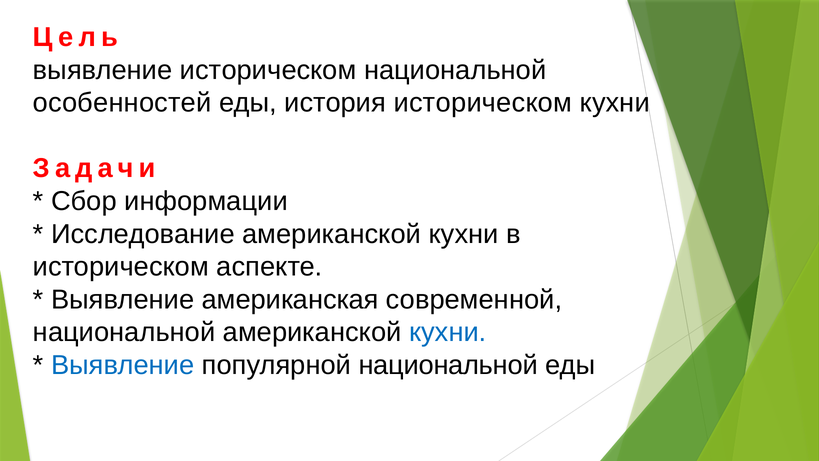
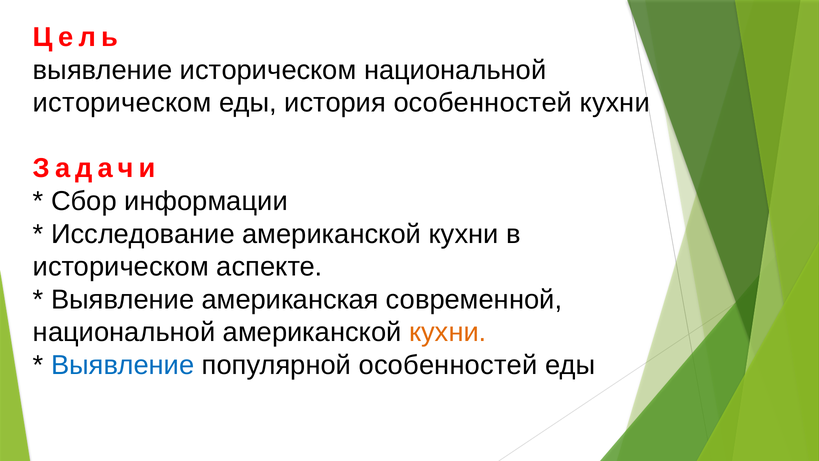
особенностей: особенностей -> историческом (122, 103)
история историческом: историческом -> особенностей (483, 103)
кухни colour: blue -> orange (448, 332)
популярной национальной: национальной -> особенностей (448, 365)
